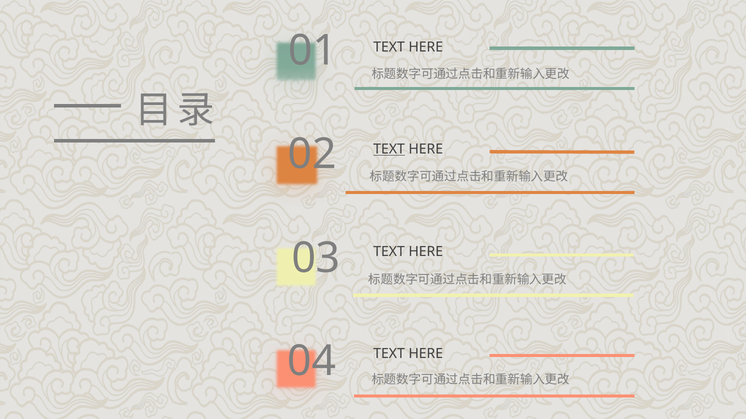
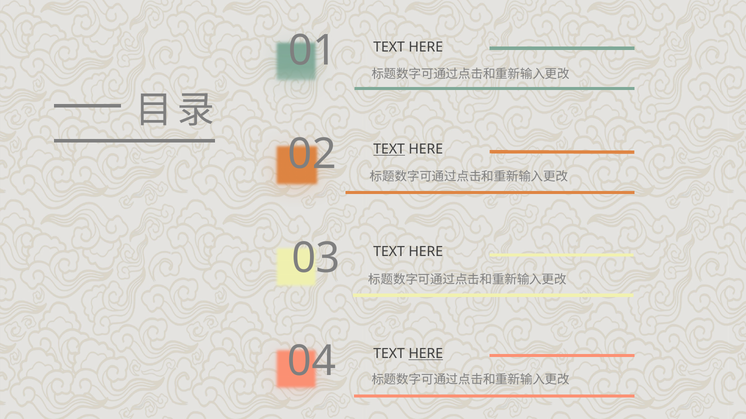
HERE underline: none -> present (426, 354)
